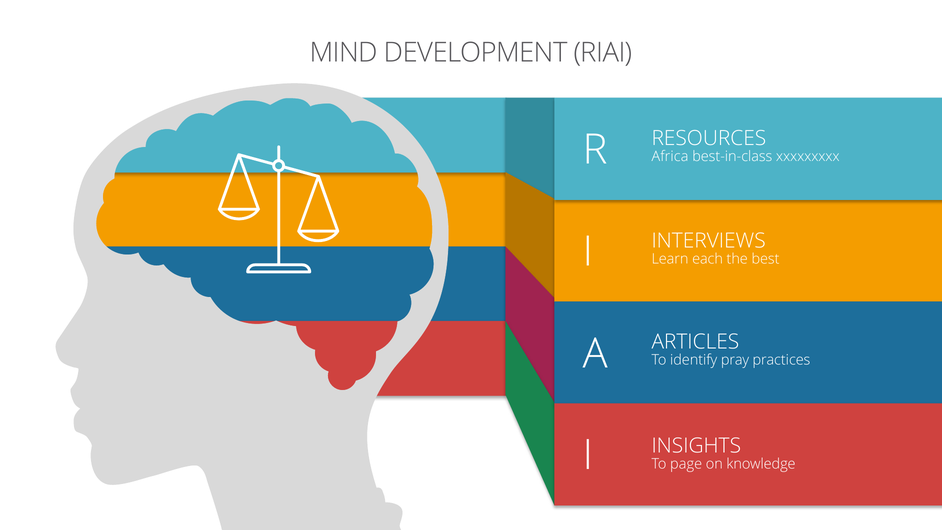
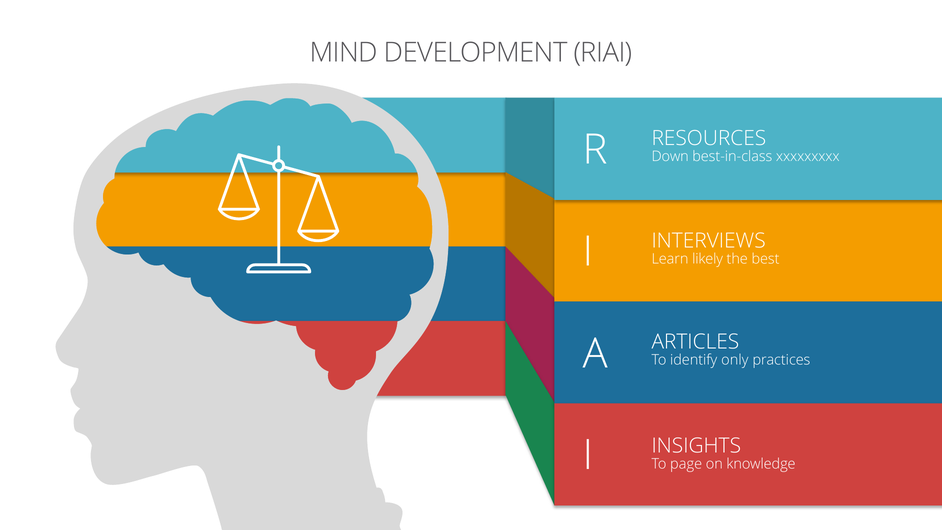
Africa: Africa -> Down (670, 156)
each: each -> likely (708, 259)
pray: pray -> only (735, 360)
